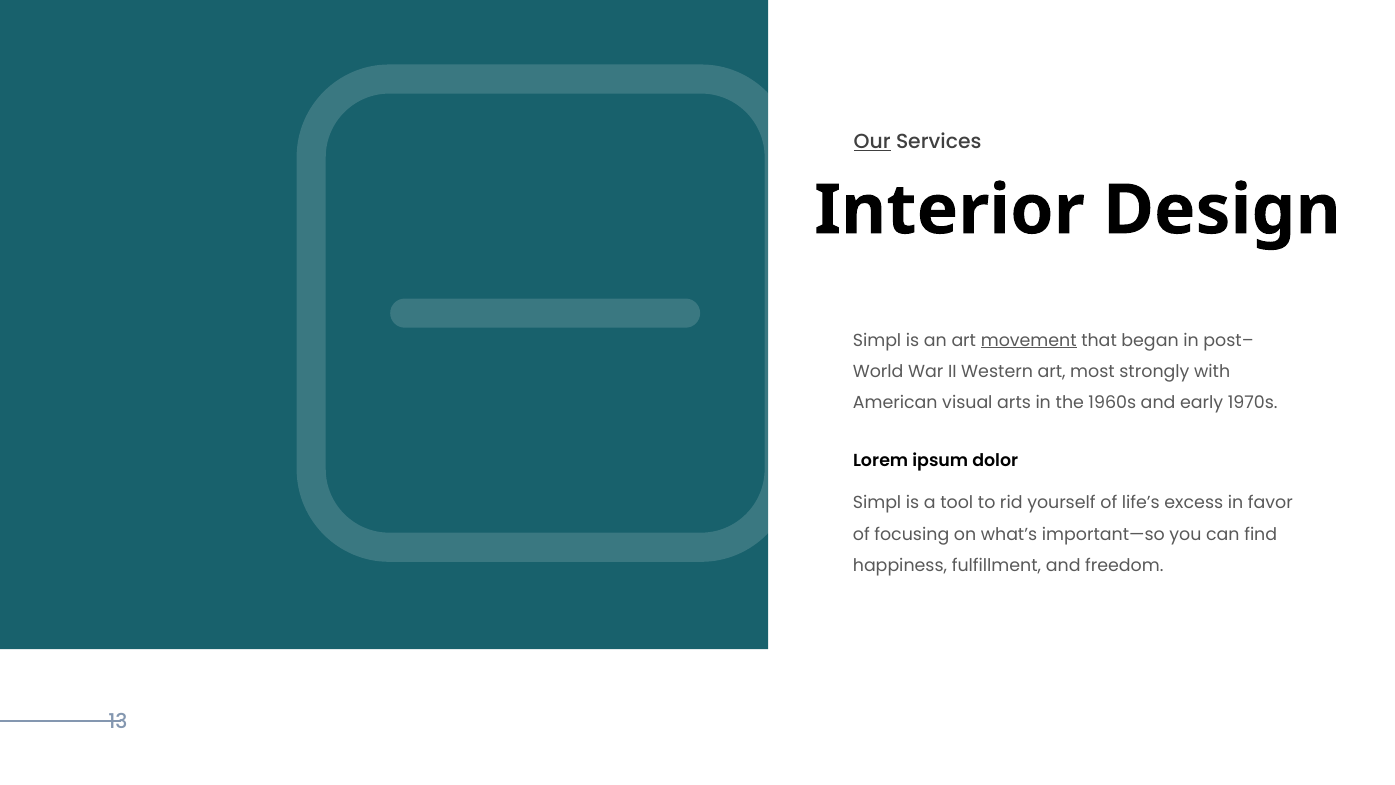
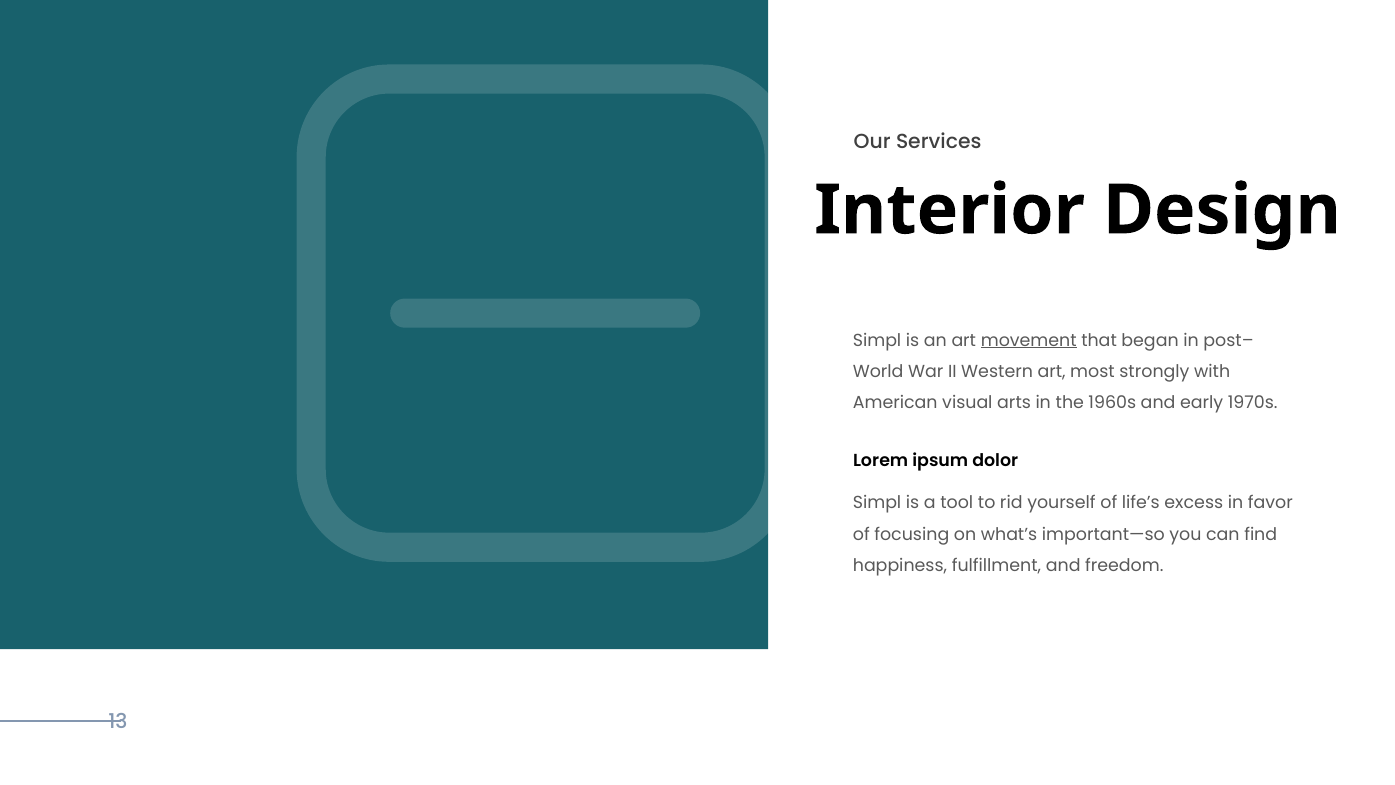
Our underline: present -> none (872, 142)
